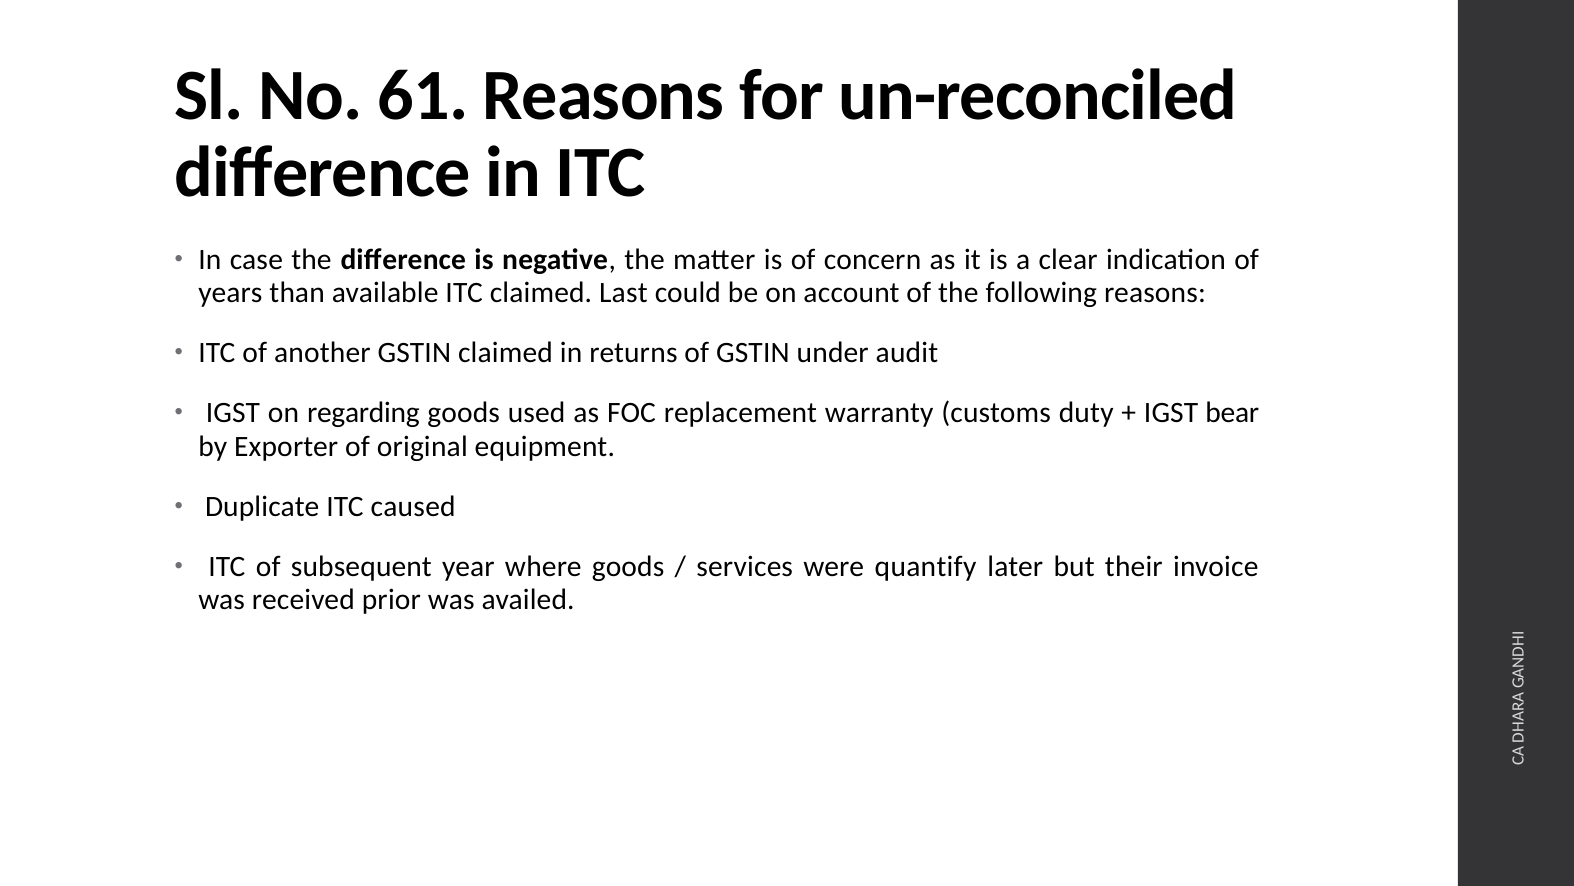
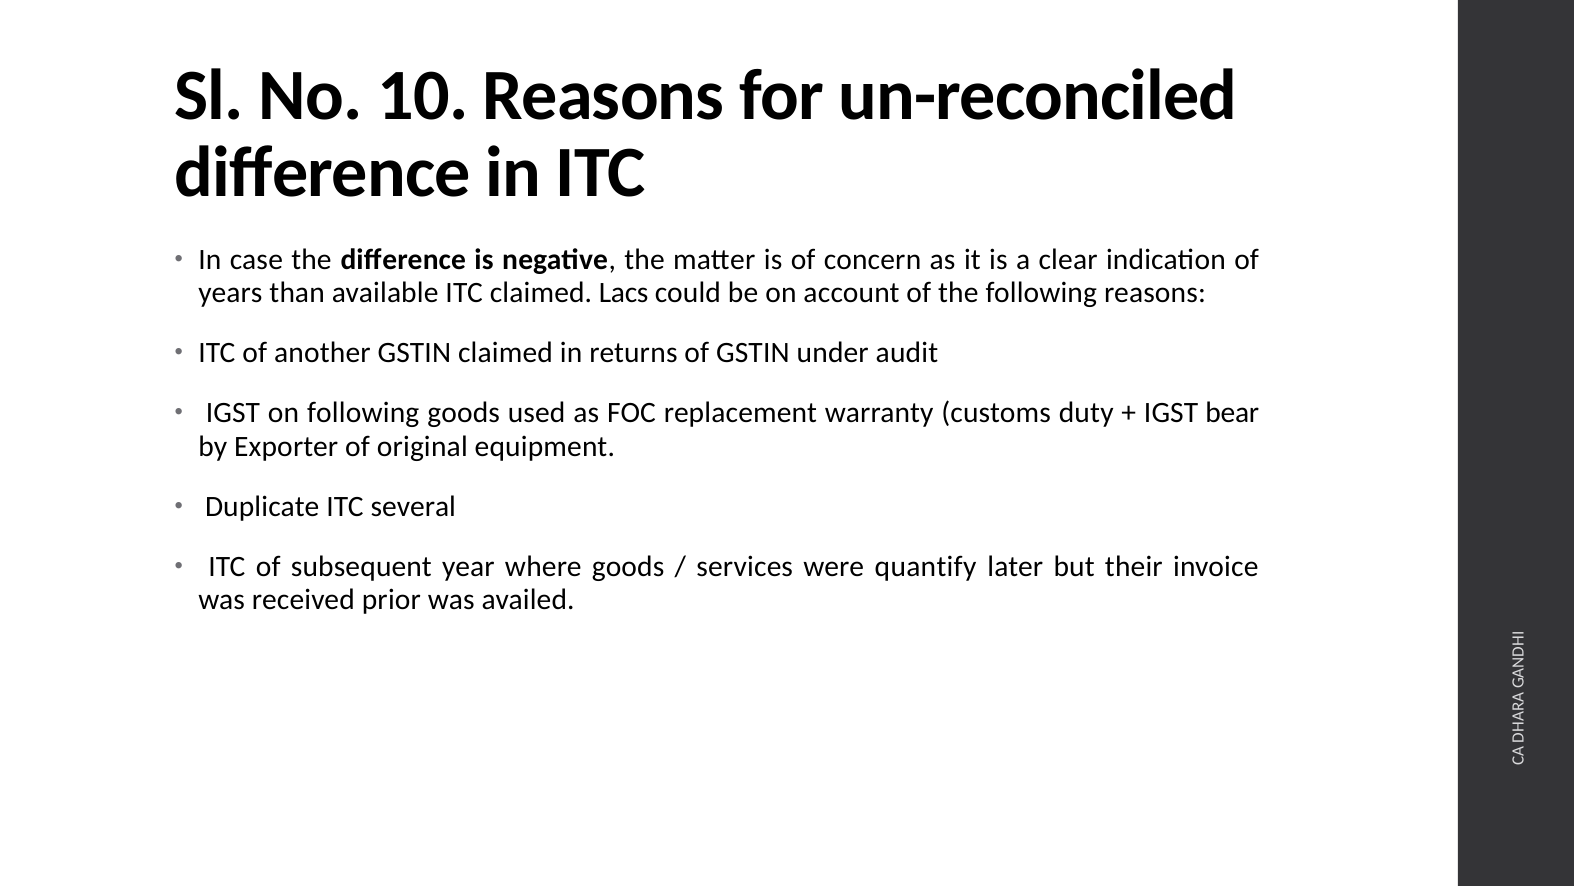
61: 61 -> 10 (423, 95)
Last: Last -> Lacs (624, 293)
on regarding: regarding -> following (363, 413)
caused: caused -> several (413, 506)
